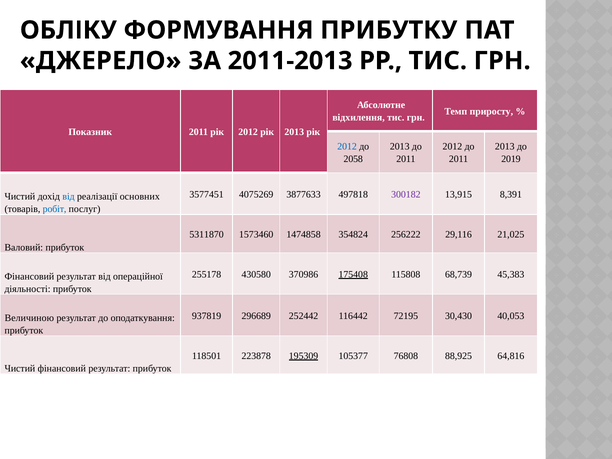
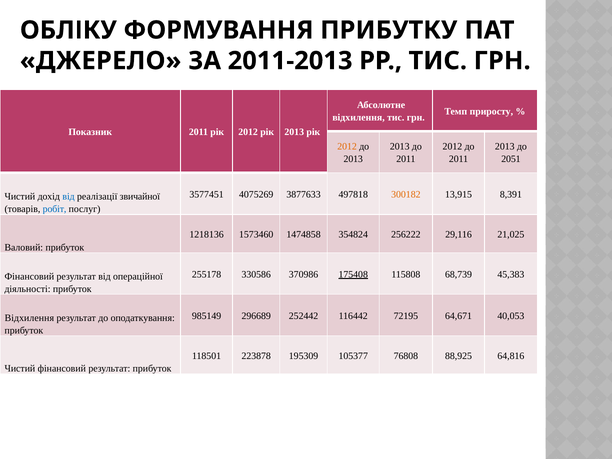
2012 colour: blue -> orange (347, 147)
2058: 2058 -> 2013 (353, 159)
2019: 2019 -> 2051 (511, 159)
300182 colour: purple -> orange (406, 195)
основних: основних -> звичайної (140, 197)
5311870: 5311870 -> 1218136 (207, 234)
430580: 430580 -> 330586 (256, 274)
937819: 937819 -> 985149 (207, 316)
30,430: 30,430 -> 64,671 (459, 316)
Величиною: Величиною -> Відхилення (29, 318)
195309 underline: present -> none (304, 356)
